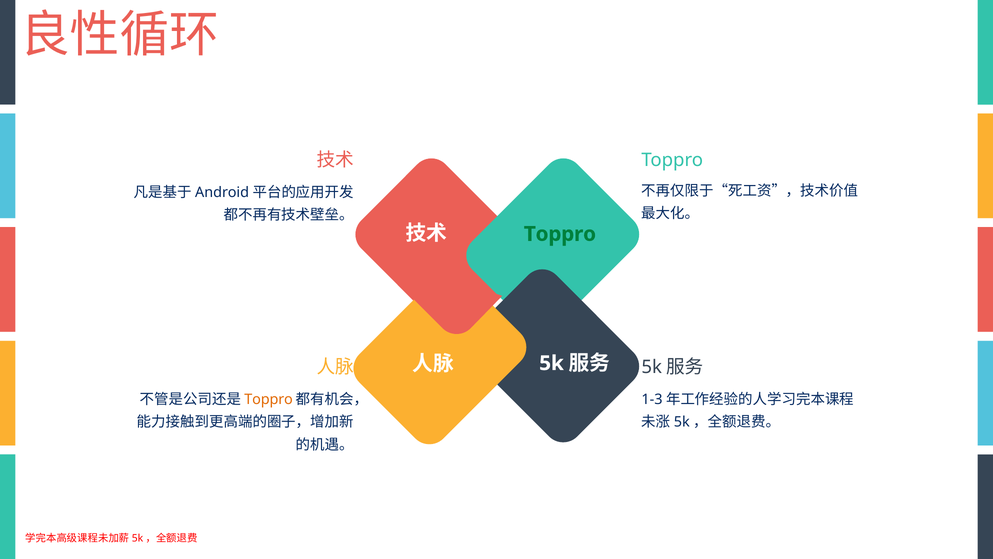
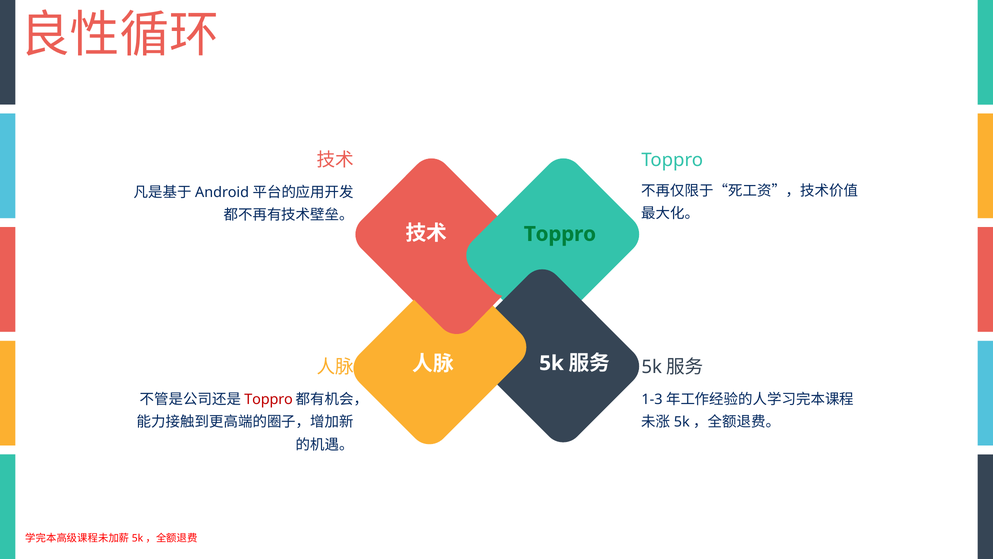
Toppro colour: orange -> red (269, 399)
